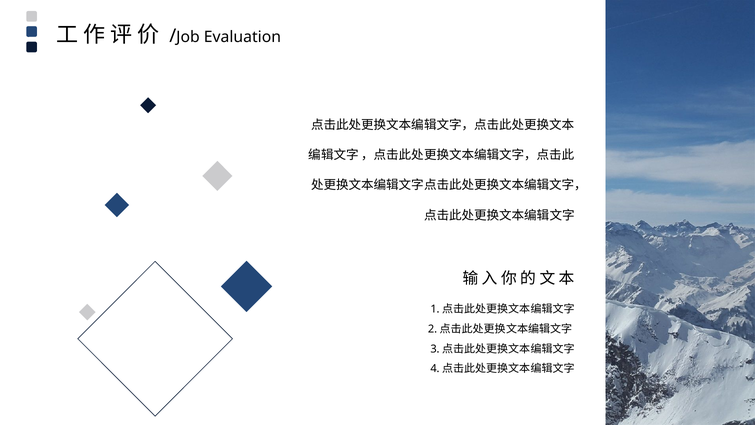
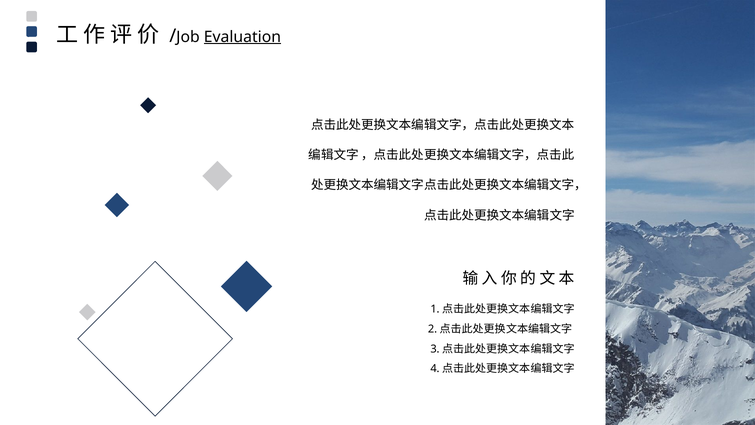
Evaluation underline: none -> present (242, 37)
